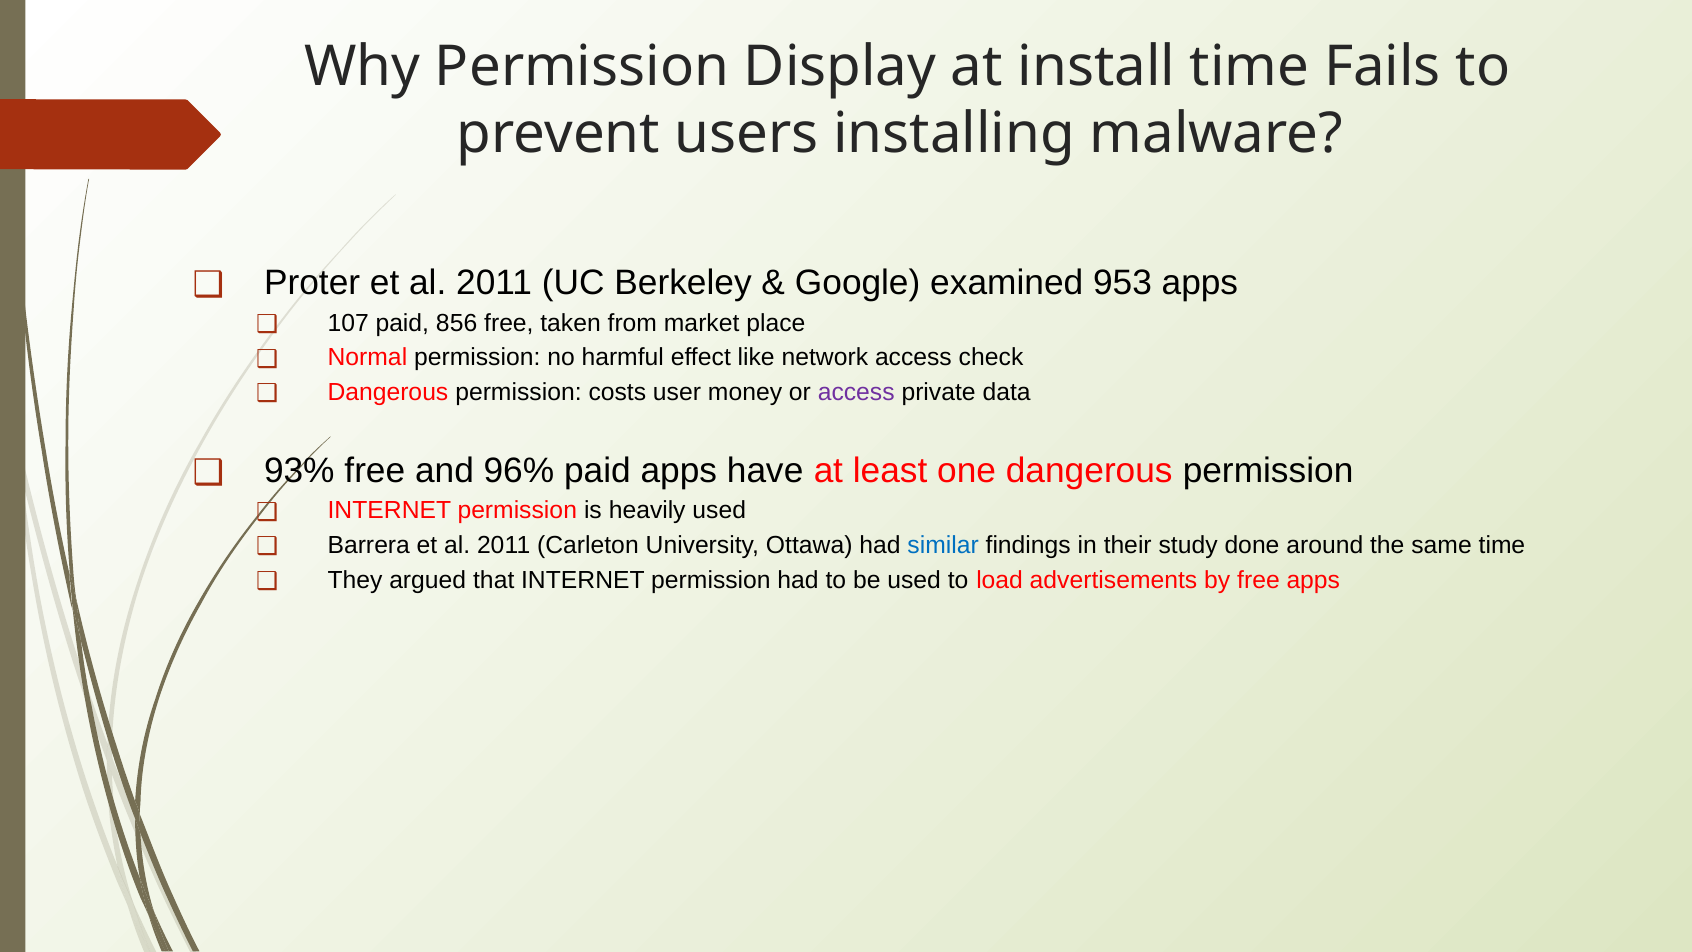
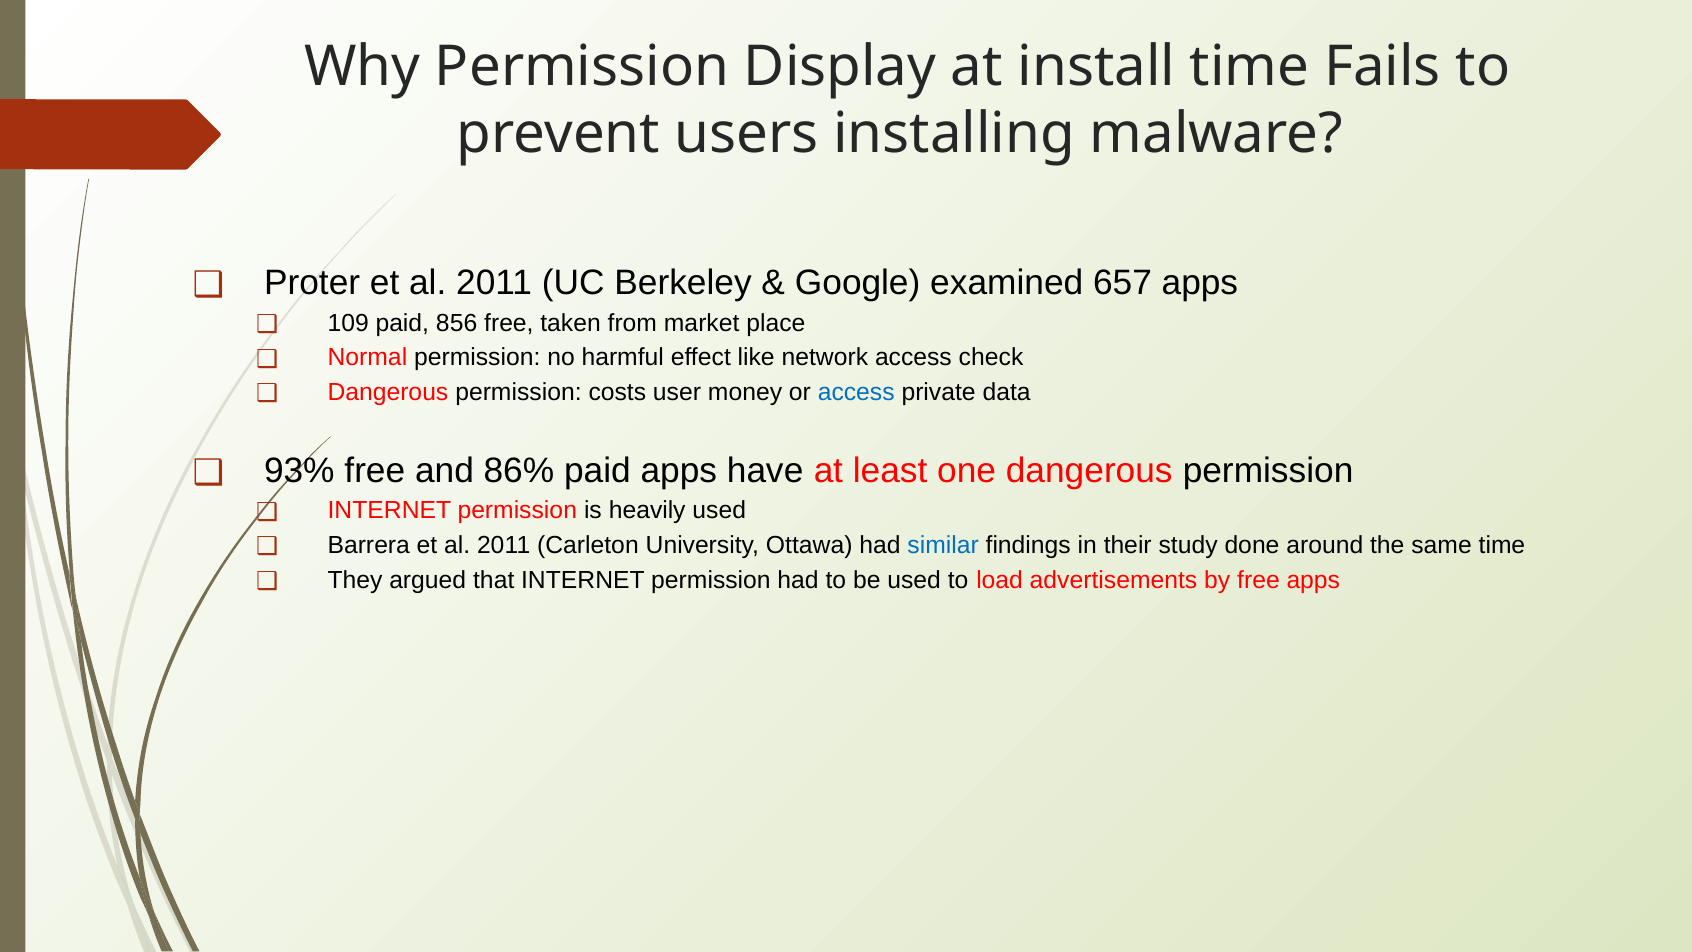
953: 953 -> 657 (1122, 283)
107: 107 -> 109 (348, 323)
access colour: purple -> blue (856, 392)
96%: 96% -> 86% (519, 471)
